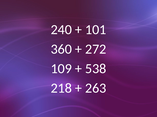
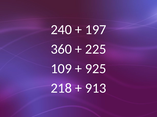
101: 101 -> 197 (96, 30)
272: 272 -> 225 (96, 49)
538: 538 -> 925 (96, 69)
263: 263 -> 913 (96, 89)
